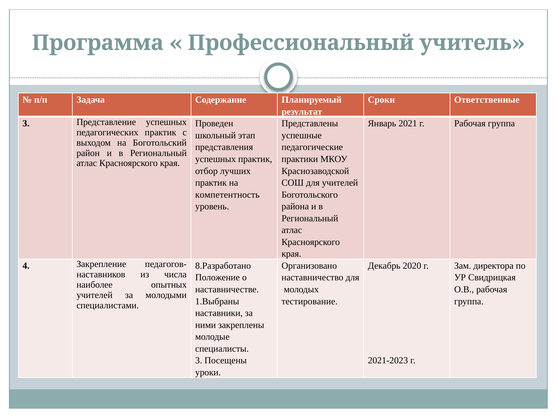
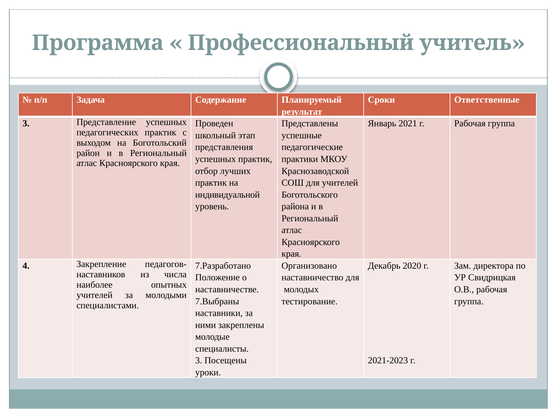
компетентность: компетентность -> индивидуальной (227, 195)
8.Разработано: 8.Разработано -> 7.Разработано (223, 266)
1.Выбраны: 1.Выбраны -> 7.Выбраны (217, 301)
